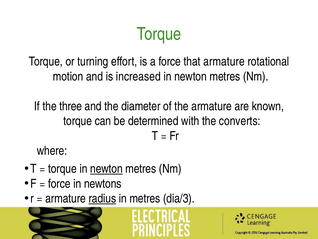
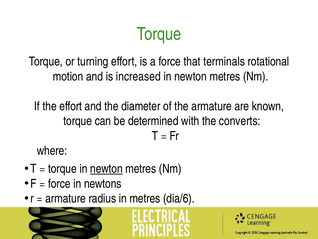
that armature: armature -> terminals (224, 61)
the three: three -> effort (71, 106)
radius underline: present -> none (102, 198)
dia/3: dia/3 -> dia/6 (179, 198)
